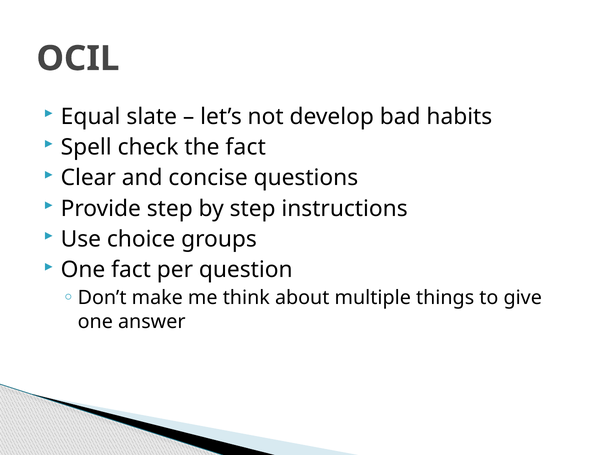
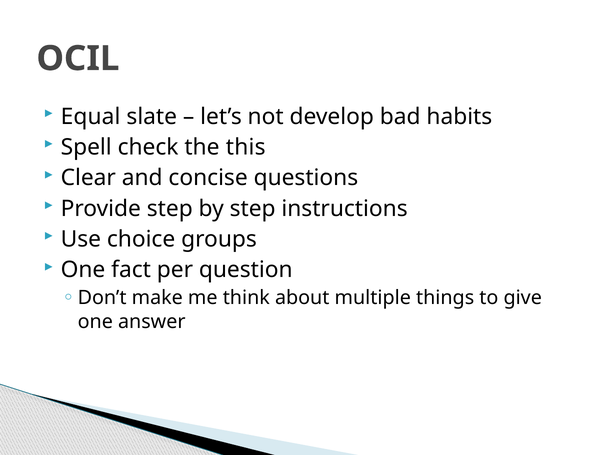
the fact: fact -> this (246, 147)
